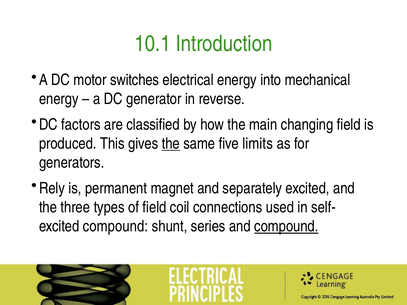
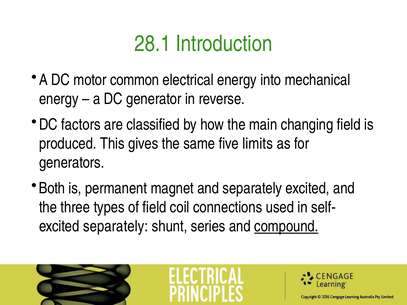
10.1: 10.1 -> 28.1 (153, 44)
switches: switches -> common (135, 80)
the underline: present -> none (171, 144)
Rely: Rely -> Both (52, 188)
excited compound: compound -> separately (116, 226)
